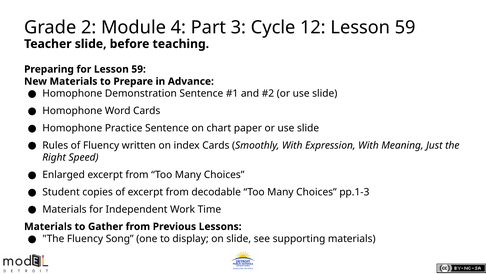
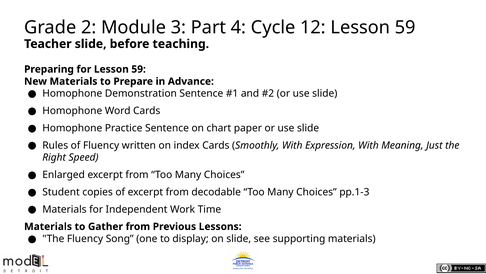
4: 4 -> 3 (178, 27)
3: 3 -> 4 (239, 27)
